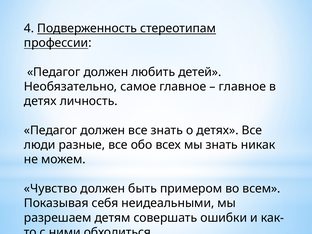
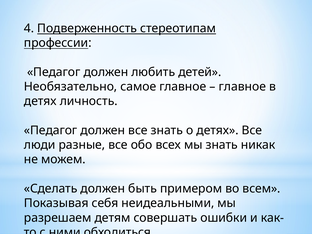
Чувство: Чувство -> Сделать (51, 189)
